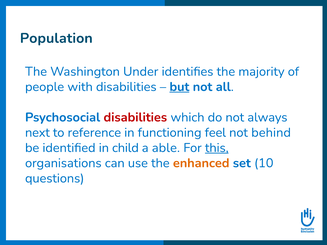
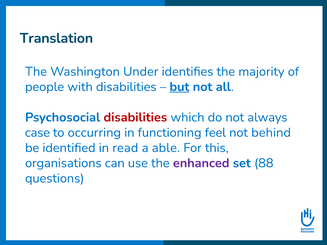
Population: Population -> Translation (56, 38)
next: next -> case (37, 133)
reference: reference -> occurring (94, 133)
child: child -> read (125, 148)
this underline: present -> none (217, 148)
enhanced colour: orange -> purple (201, 163)
10: 10 -> 88 (264, 163)
